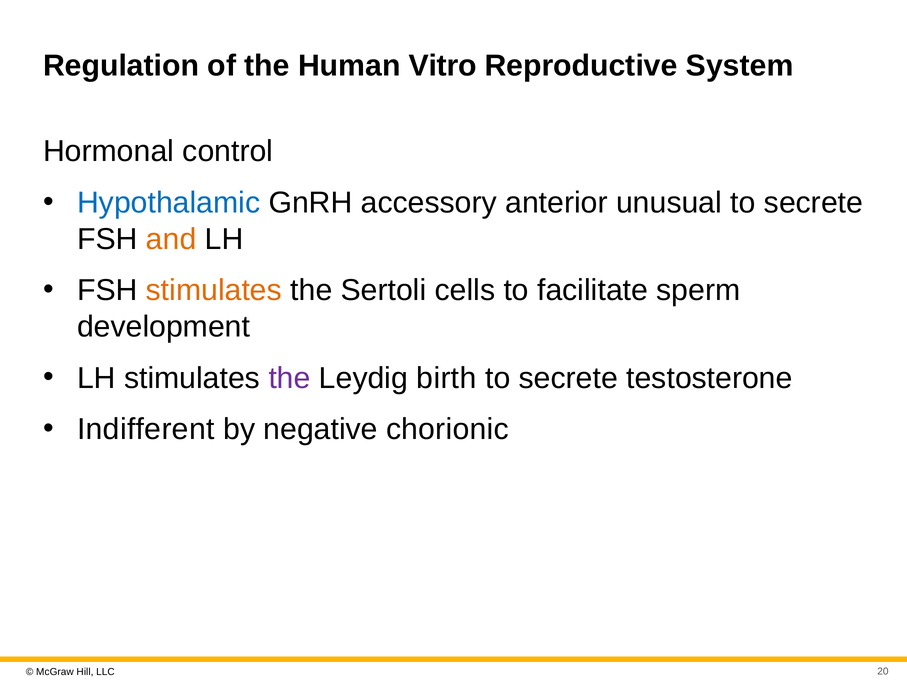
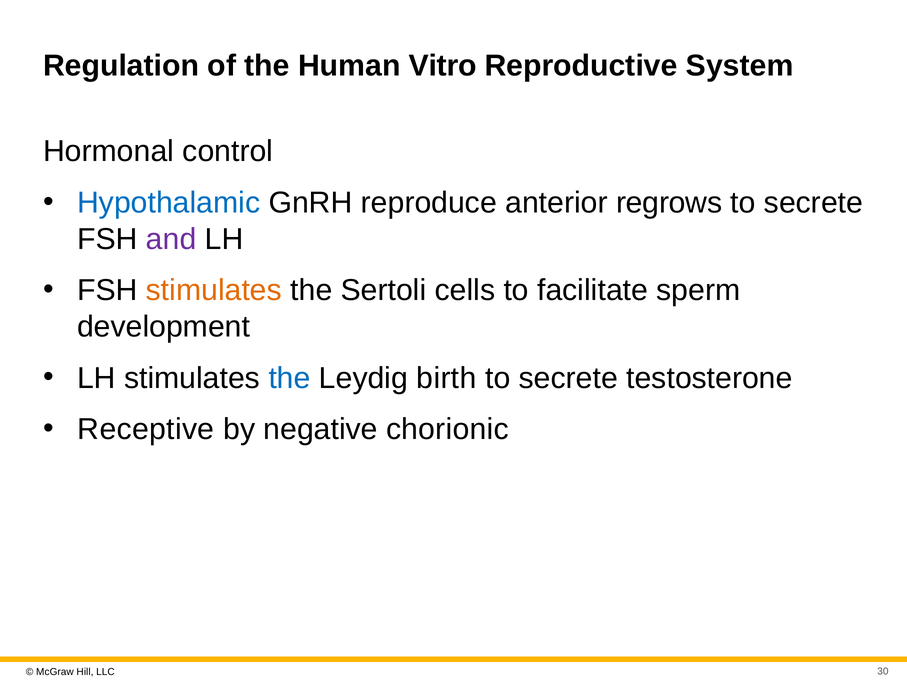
accessory: accessory -> reproduce (429, 203)
unusual: unusual -> regrows (669, 203)
and colour: orange -> purple (171, 239)
the colour: purple -> blue (290, 378)
Indifferent: Indifferent -> Receptive (146, 430)
20: 20 -> 30 (883, 672)
